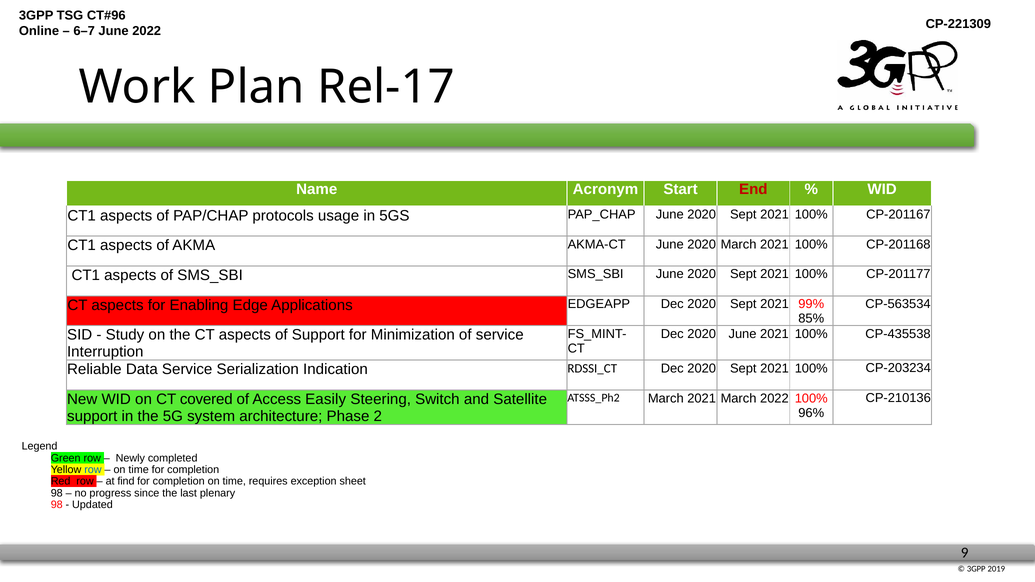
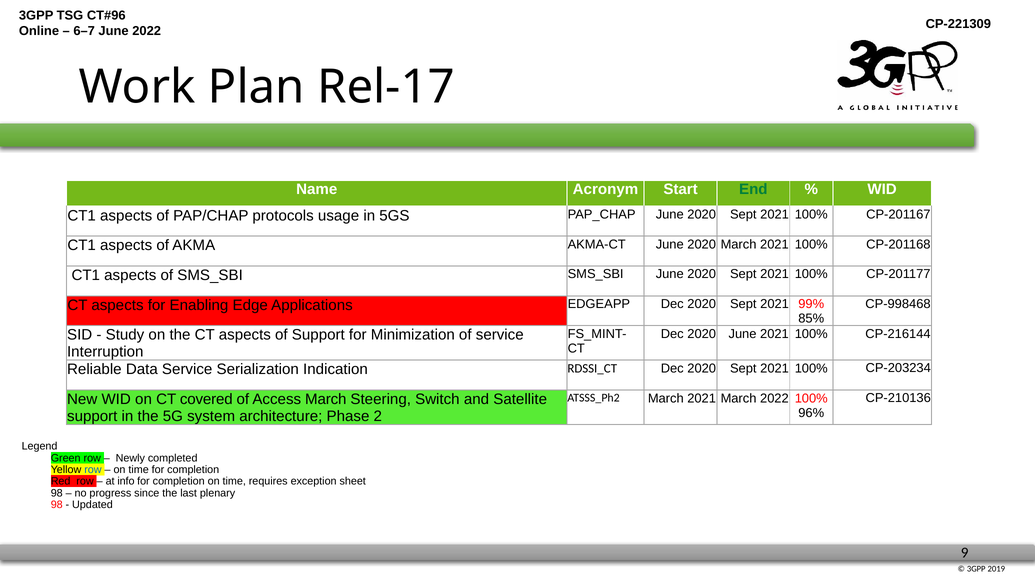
End colour: red -> green (753, 189)
CP-563534: CP-563534 -> CP-998468 (898, 304)
CP-435538: CP-435538 -> CP-216144 (898, 334)
Access Easily: Easily -> March (326, 399)
find: find -> info (126, 481)
